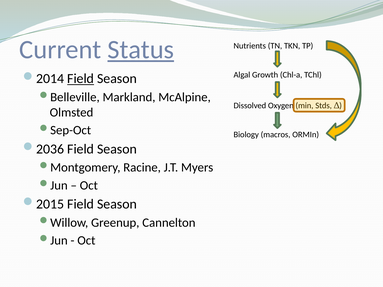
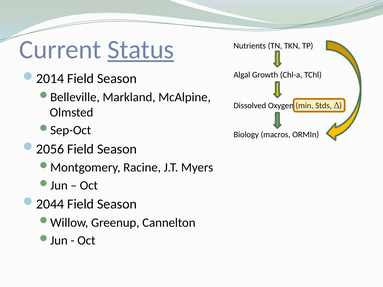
Field underline: present -> none (81, 79)
2036: 2036 -> 2056 (50, 149)
2015: 2015 -> 2044 (50, 204)
